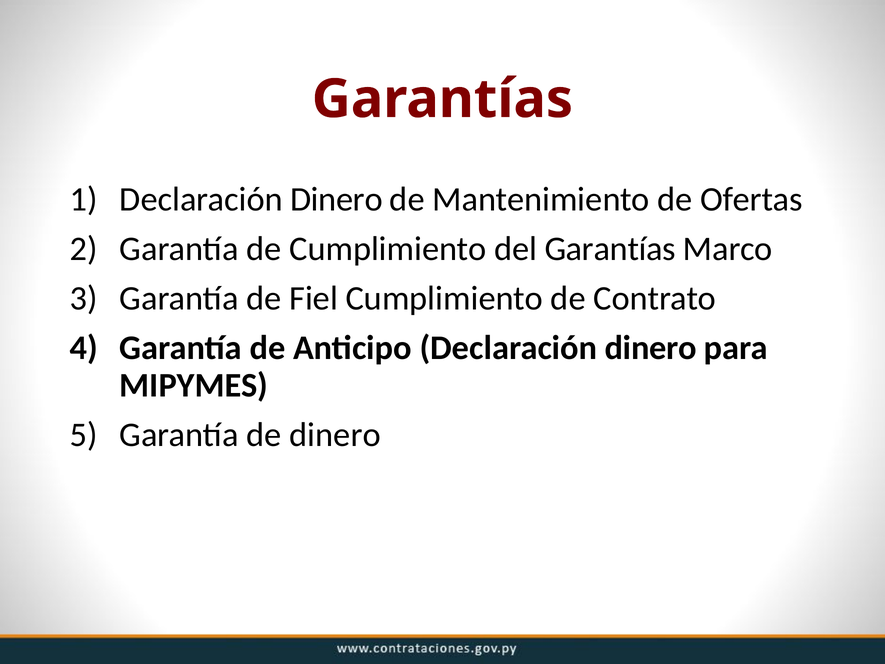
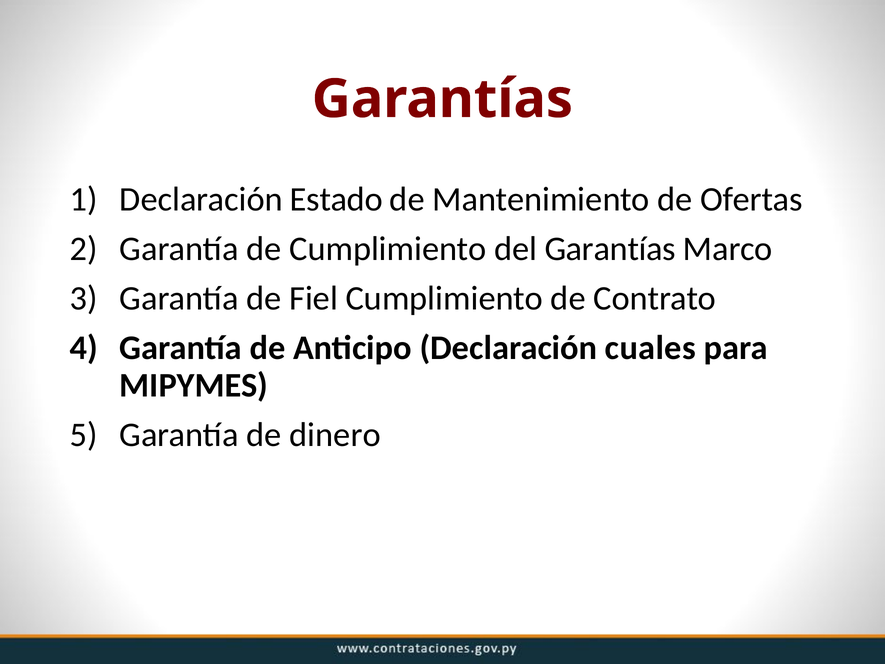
Dinero: Dinero -> Estado (336, 200)
Anticipo Declaración dinero: dinero -> cuales (650, 348)
